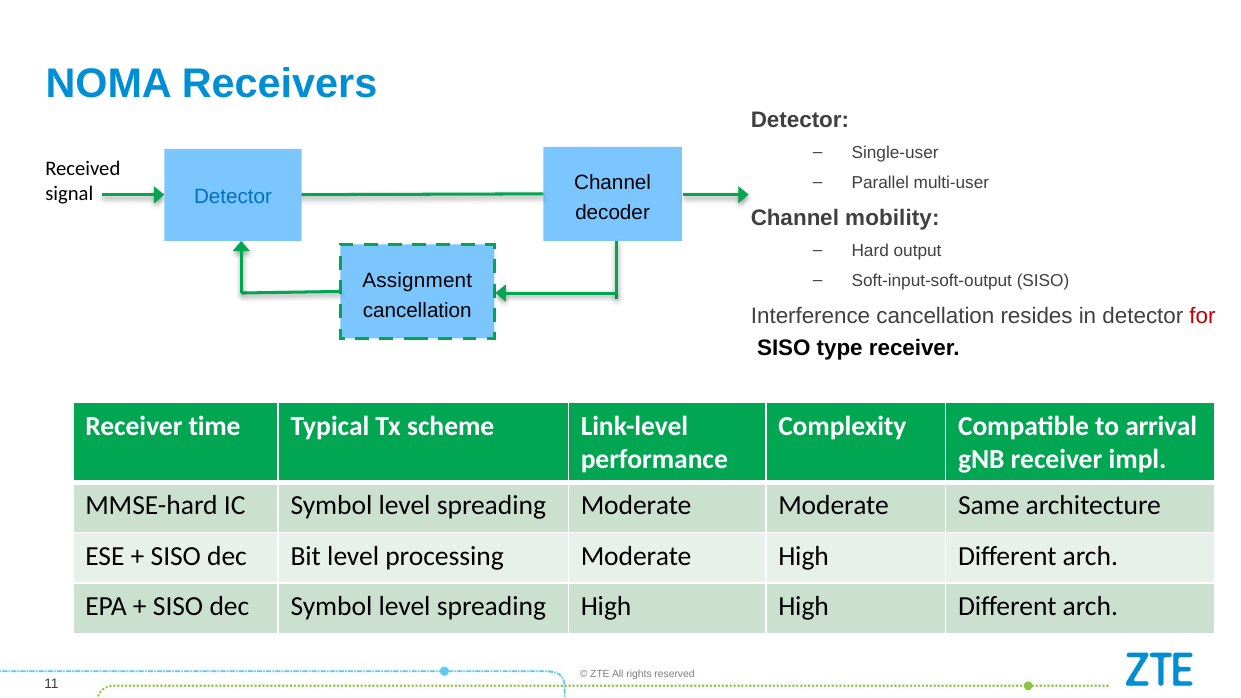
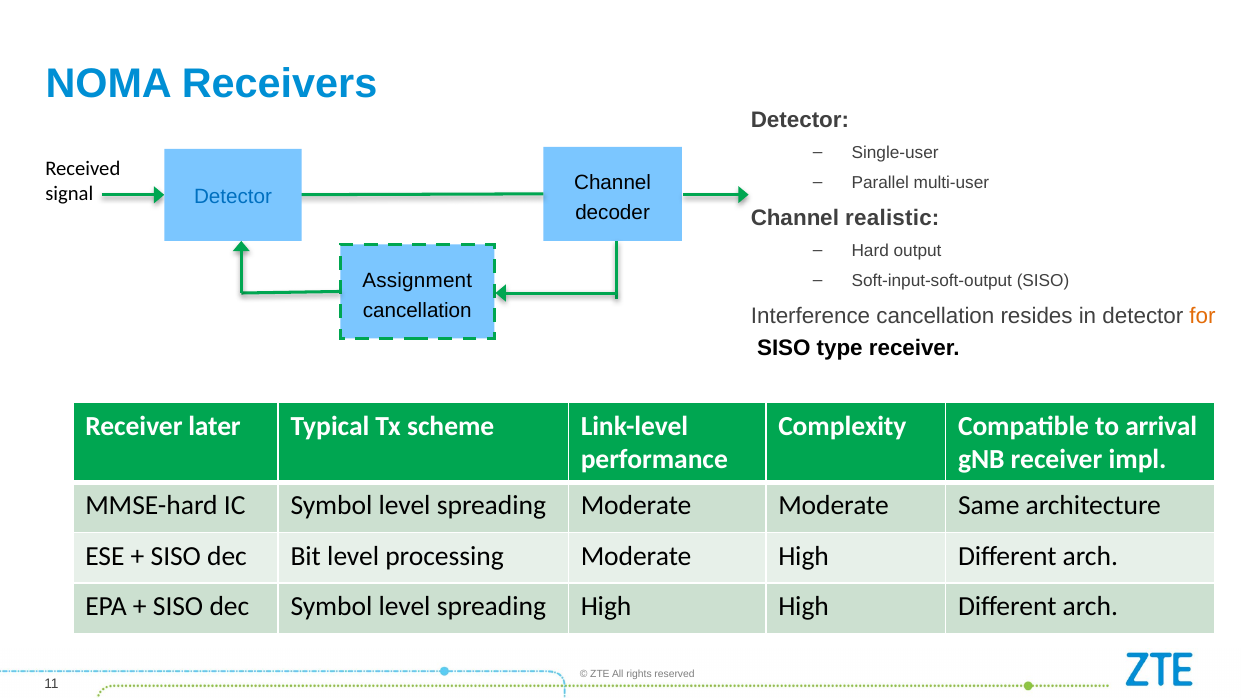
mobility: mobility -> realistic (892, 218)
for colour: red -> orange (1203, 316)
time: time -> later (215, 426)
